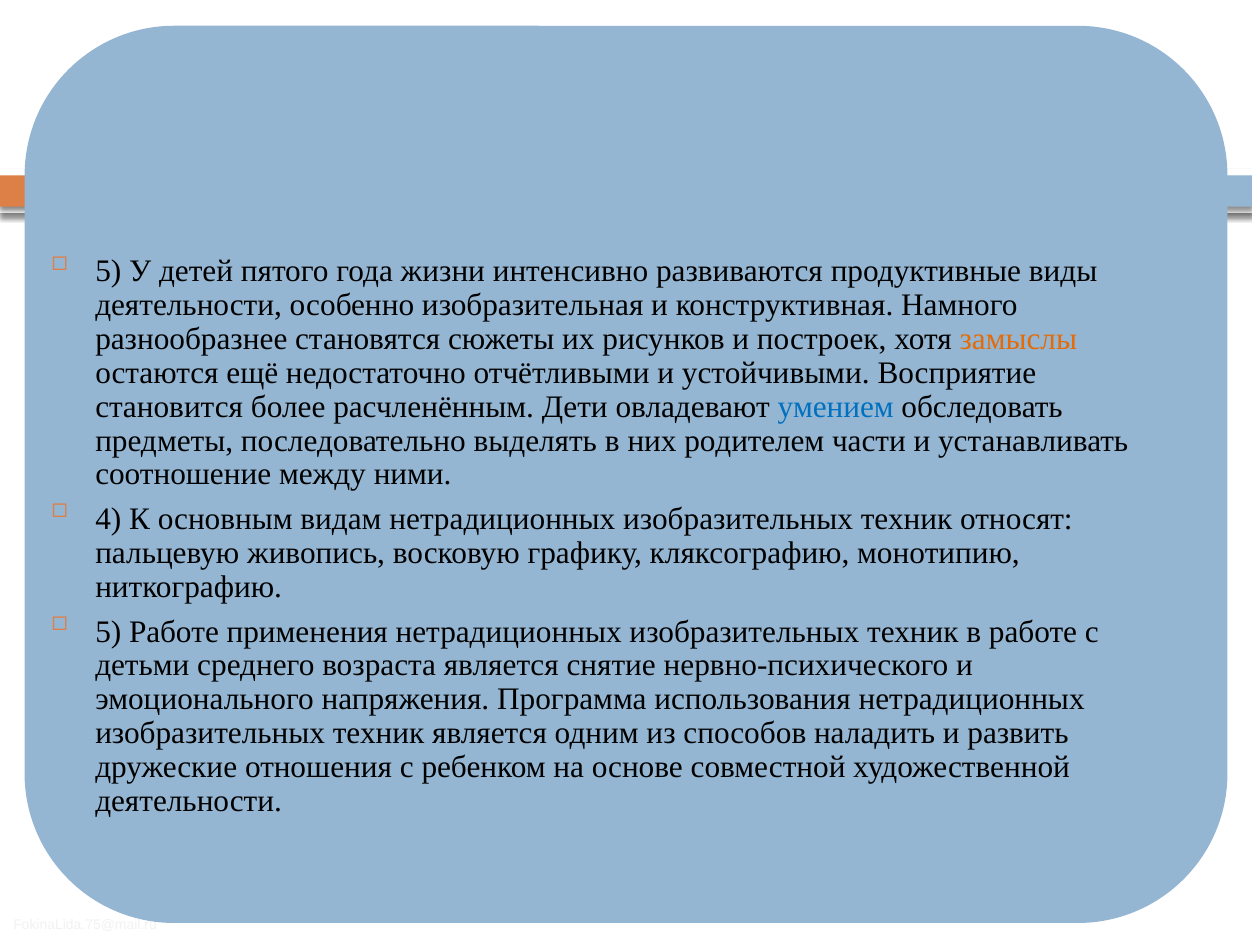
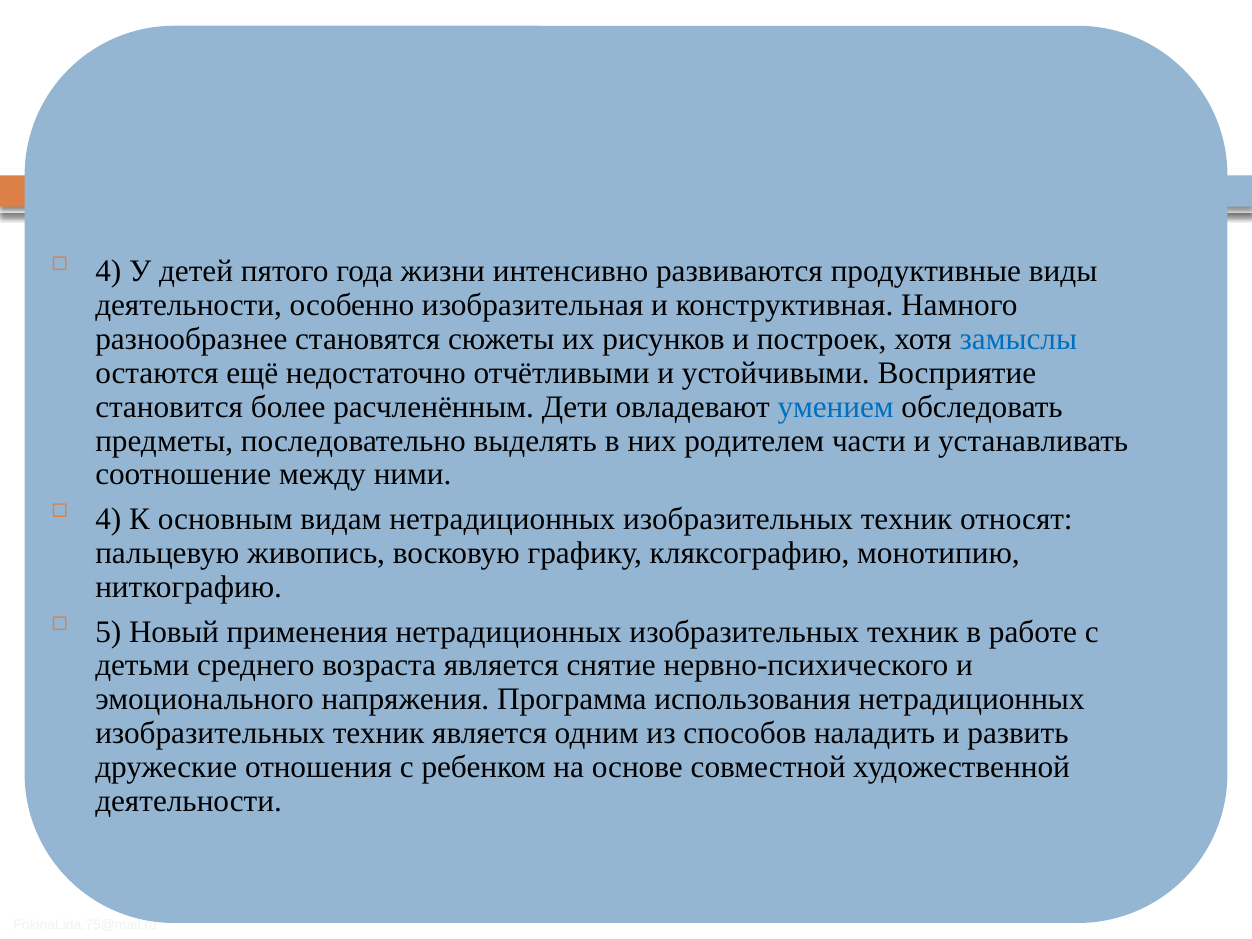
5: 5 -> 4 (108, 272)
замыслы colour: orange -> blue (1018, 339)
5 Работе: Работе -> Новый (174, 632)
